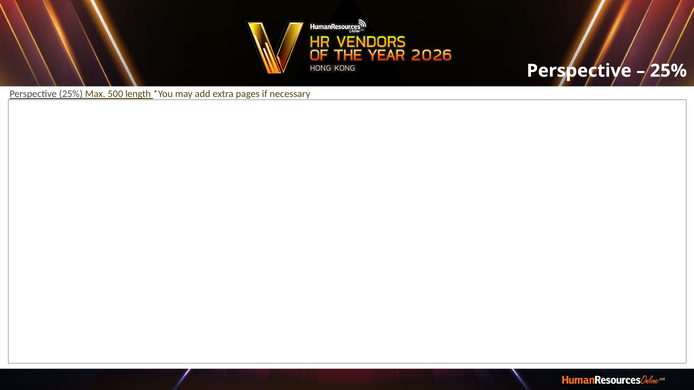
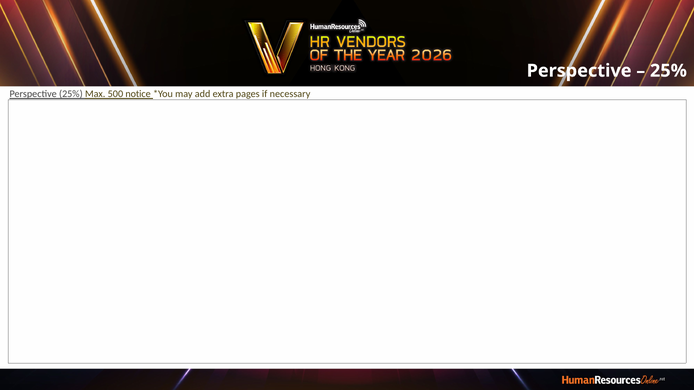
length: length -> notice (138, 94)
